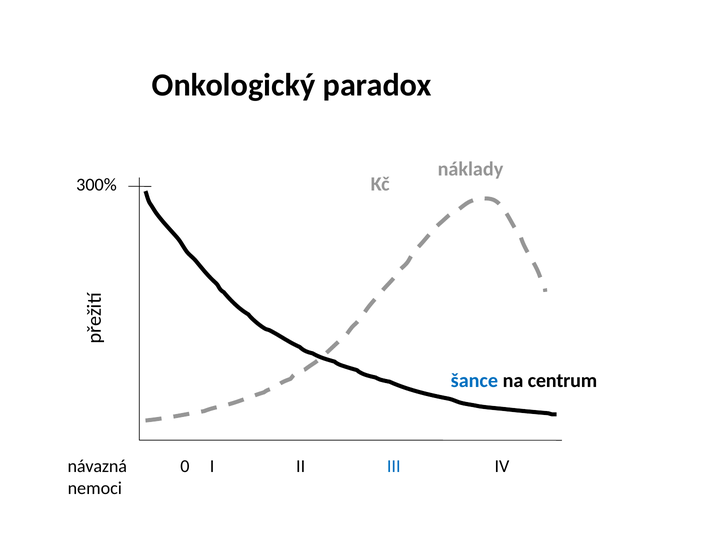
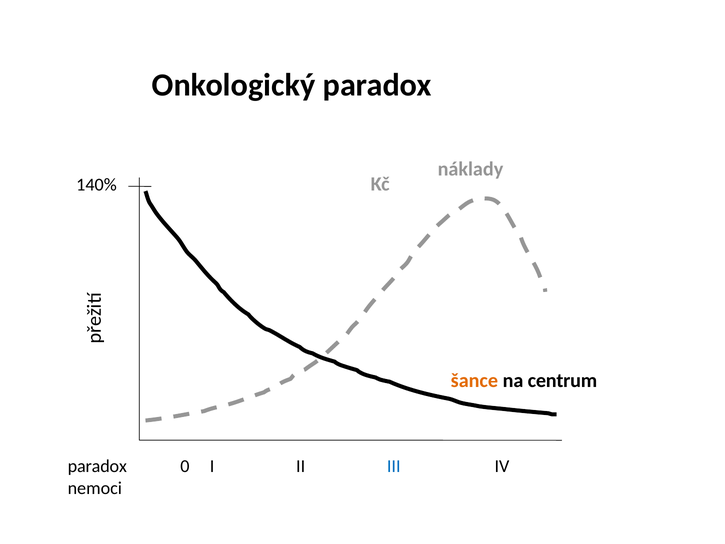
300%: 300% -> 140% (96, 185)
šance colour: blue -> orange (474, 380)
návazná: návazná -> paradox (97, 466)
